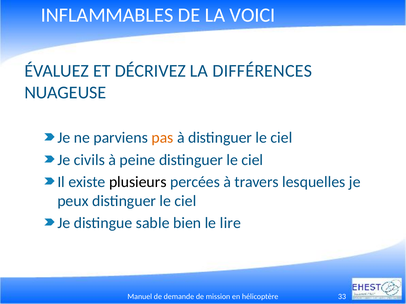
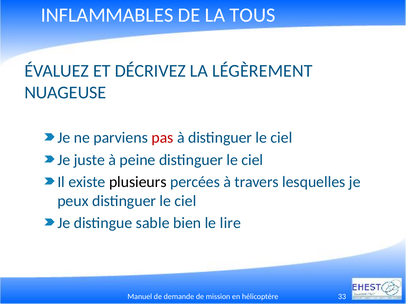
VOICI: VOICI -> TOUS (252, 15)
DIFFÉRENCES: DIFFÉRENCES -> LÉGÈREMENT (262, 71)
pas colour: orange -> red (162, 138)
civils: civils -> juste (89, 160)
